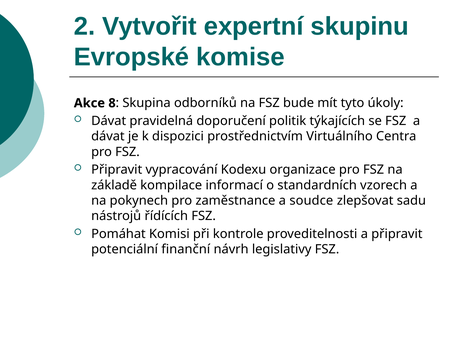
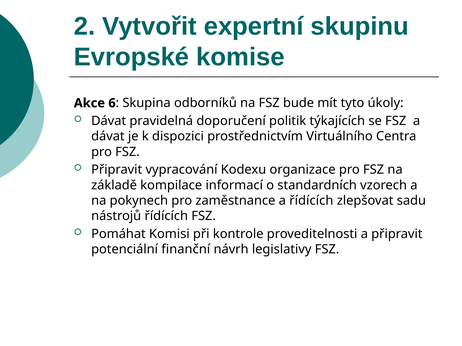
8: 8 -> 6 (112, 103)
a soudce: soudce -> řídících (311, 201)
